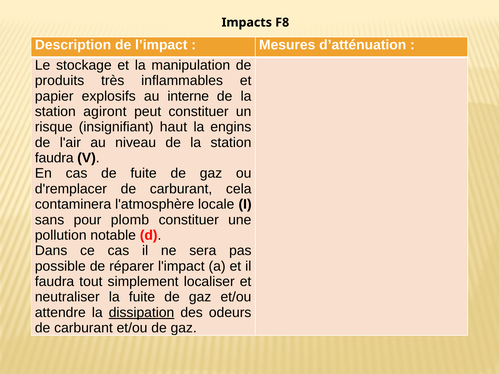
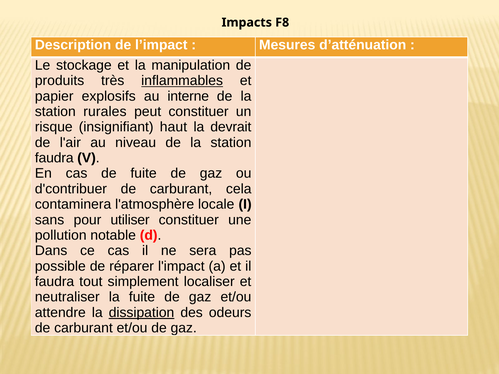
inflammables underline: none -> present (182, 81)
agiront: agiront -> rurales (105, 112)
engins: engins -> devrait (231, 127)
d'remplacer: d'remplacer -> d'contribuer (71, 189)
plomb: plomb -> utiliser (130, 220)
